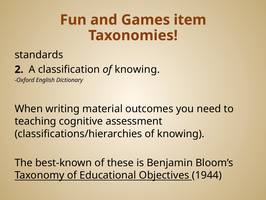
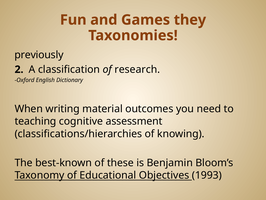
item: item -> they (190, 20)
standards: standards -> previously (39, 55)
classification of knowing: knowing -> research (137, 69)
1944: 1944 -> 1993 (207, 175)
